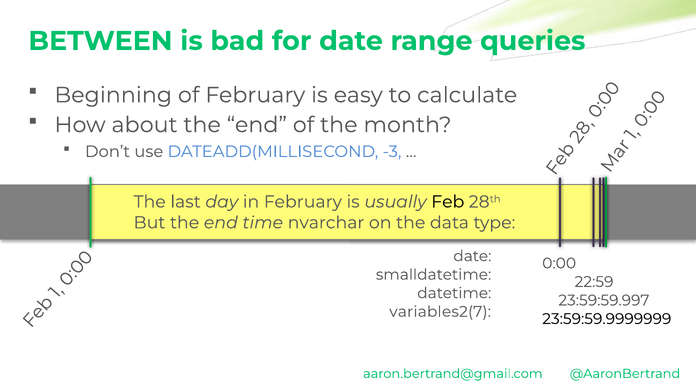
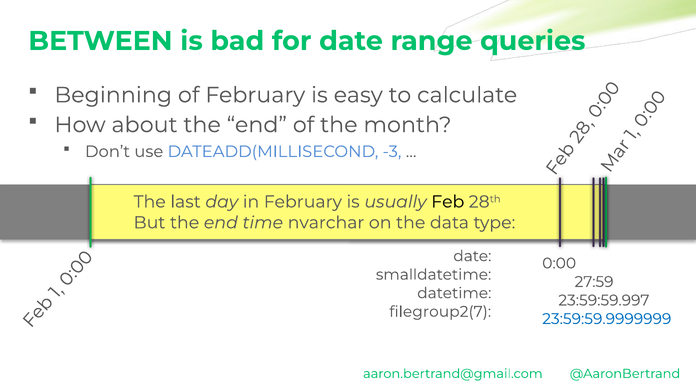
22:59: 22:59 -> 27:59 (594, 282)
variables2(7: variables2(7 -> filegroup2(7 (440, 312)
23:59:59.9999999 colour: black -> blue (607, 319)
